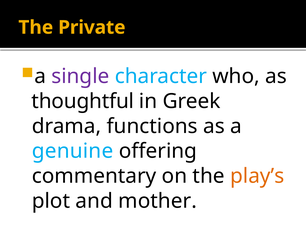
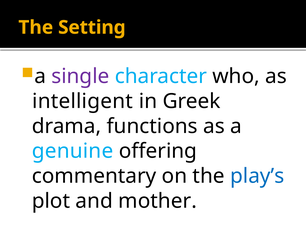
Private: Private -> Setting (92, 27)
thoughtful: thoughtful -> intelligent (83, 101)
play’s colour: orange -> blue (257, 176)
